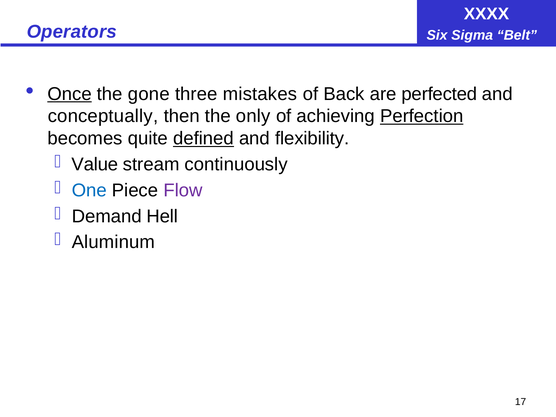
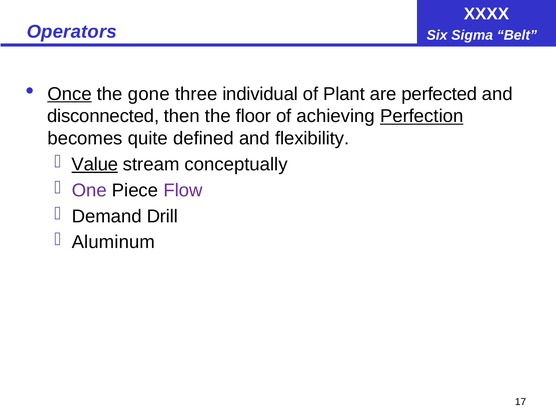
mistakes: mistakes -> individual (260, 94)
Back: Back -> Plant (344, 94)
conceptually: conceptually -> disconnected (103, 116)
only: only -> floor (253, 116)
defined underline: present -> none (203, 138)
Value underline: none -> present (95, 164)
continuously: continuously -> conceptually (236, 164)
One colour: blue -> purple (89, 190)
Hell: Hell -> Drill (162, 216)
